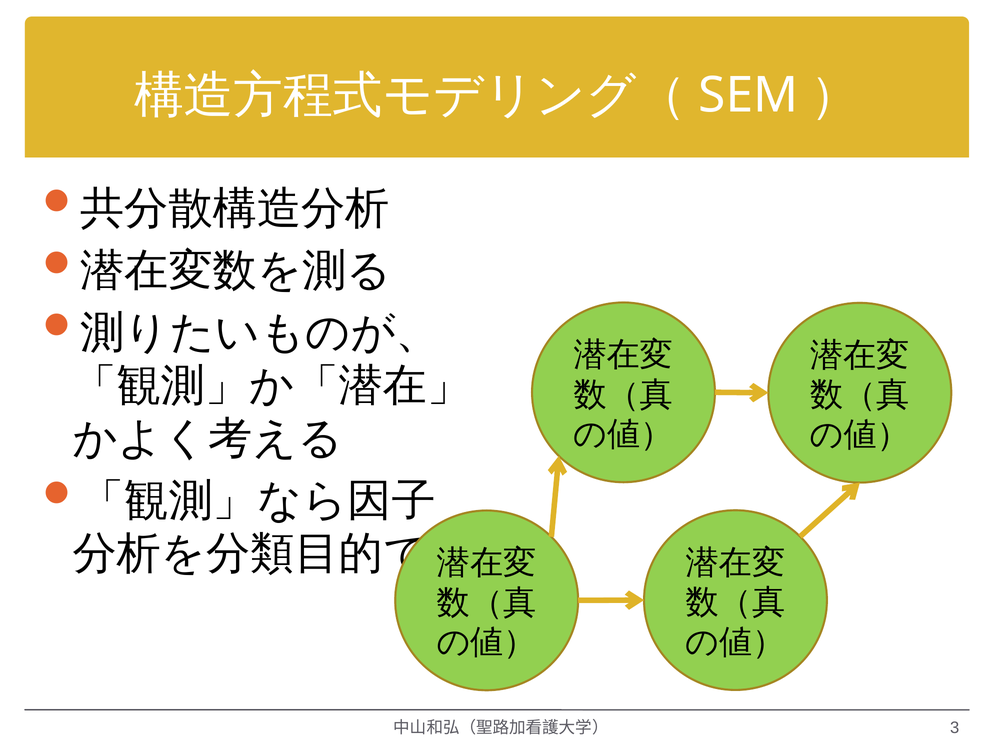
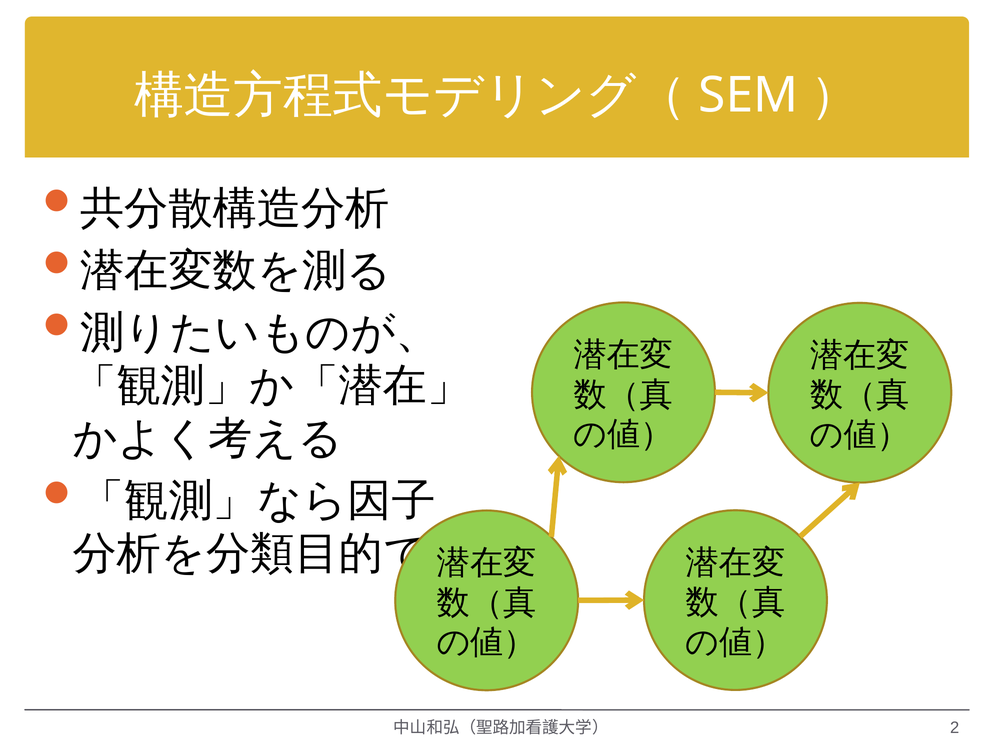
3: 3 -> 2 (955, 727)
